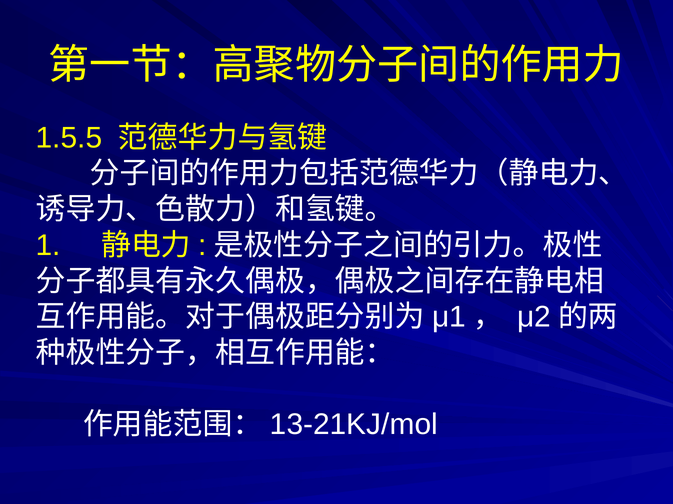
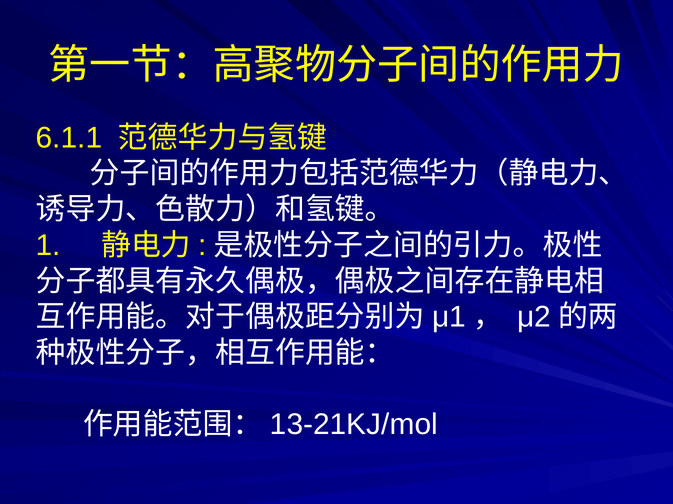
1.5.5: 1.5.5 -> 6.1.1 (69, 138)
